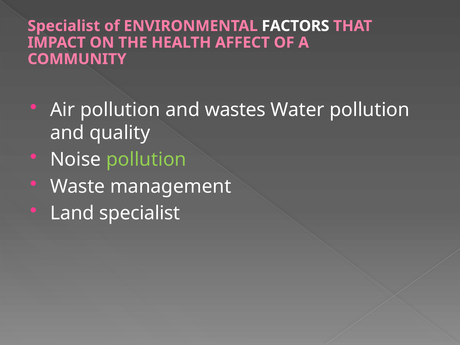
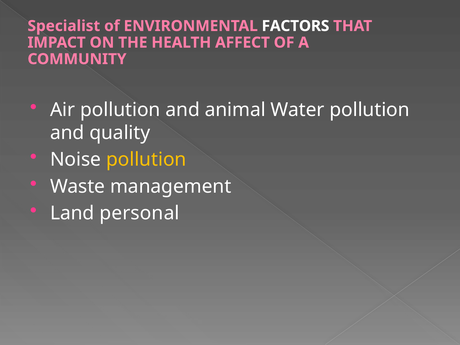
wastes: wastes -> animal (235, 110)
pollution colour: light green -> yellow (146, 160)
Land specialist: specialist -> personal (139, 213)
